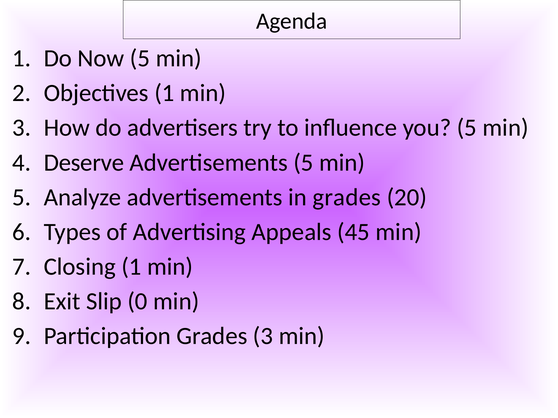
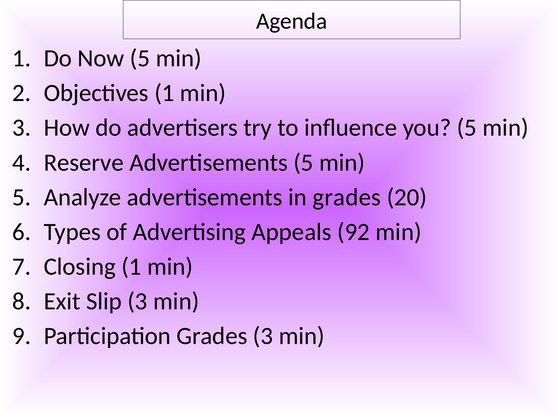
Deserve: Deserve -> Reserve (84, 163)
45: 45 -> 92 (354, 232)
Slip 0: 0 -> 3 (137, 302)
